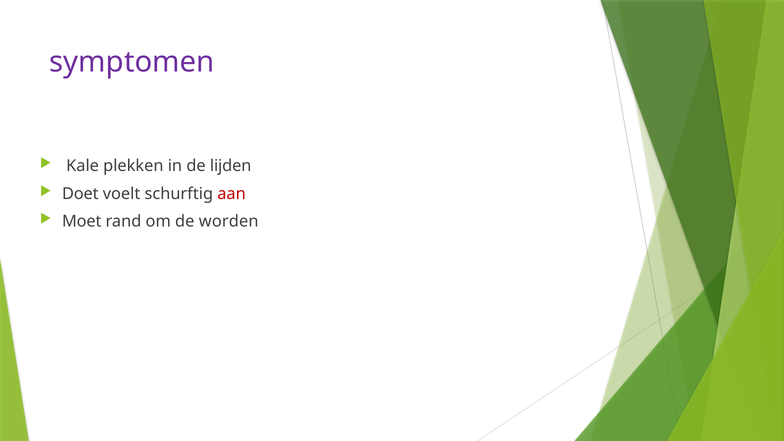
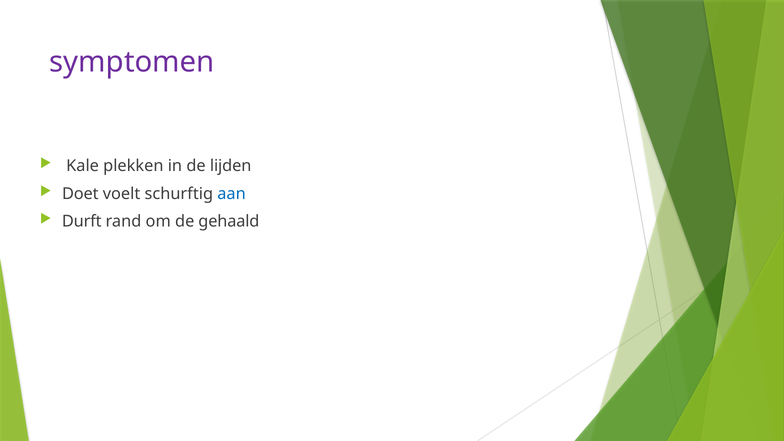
aan colour: red -> blue (232, 194)
Moet: Moet -> Durft (82, 221)
worden: worden -> gehaald (229, 221)
